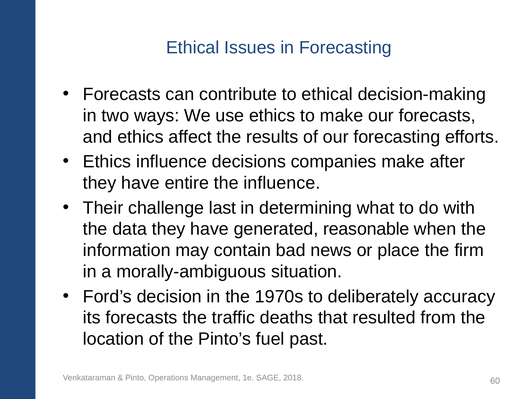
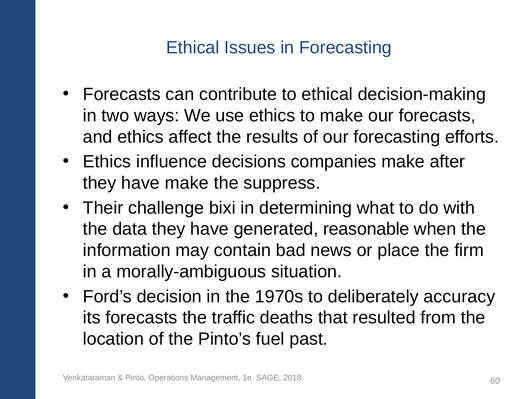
have entire: entire -> make (187, 183)
the influence: influence -> suppress (282, 183)
last: last -> bixi (222, 208)
